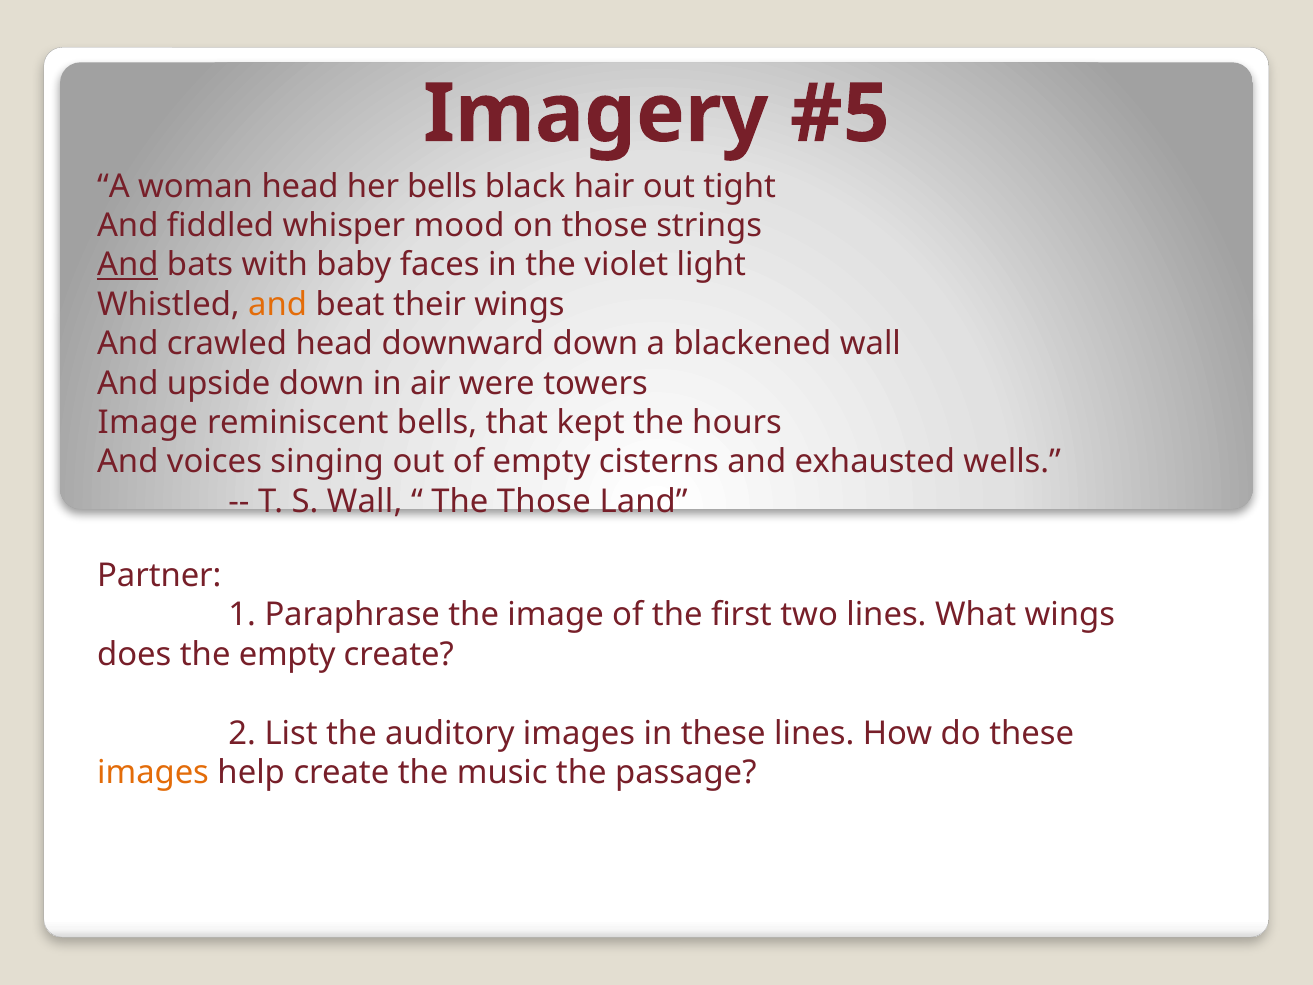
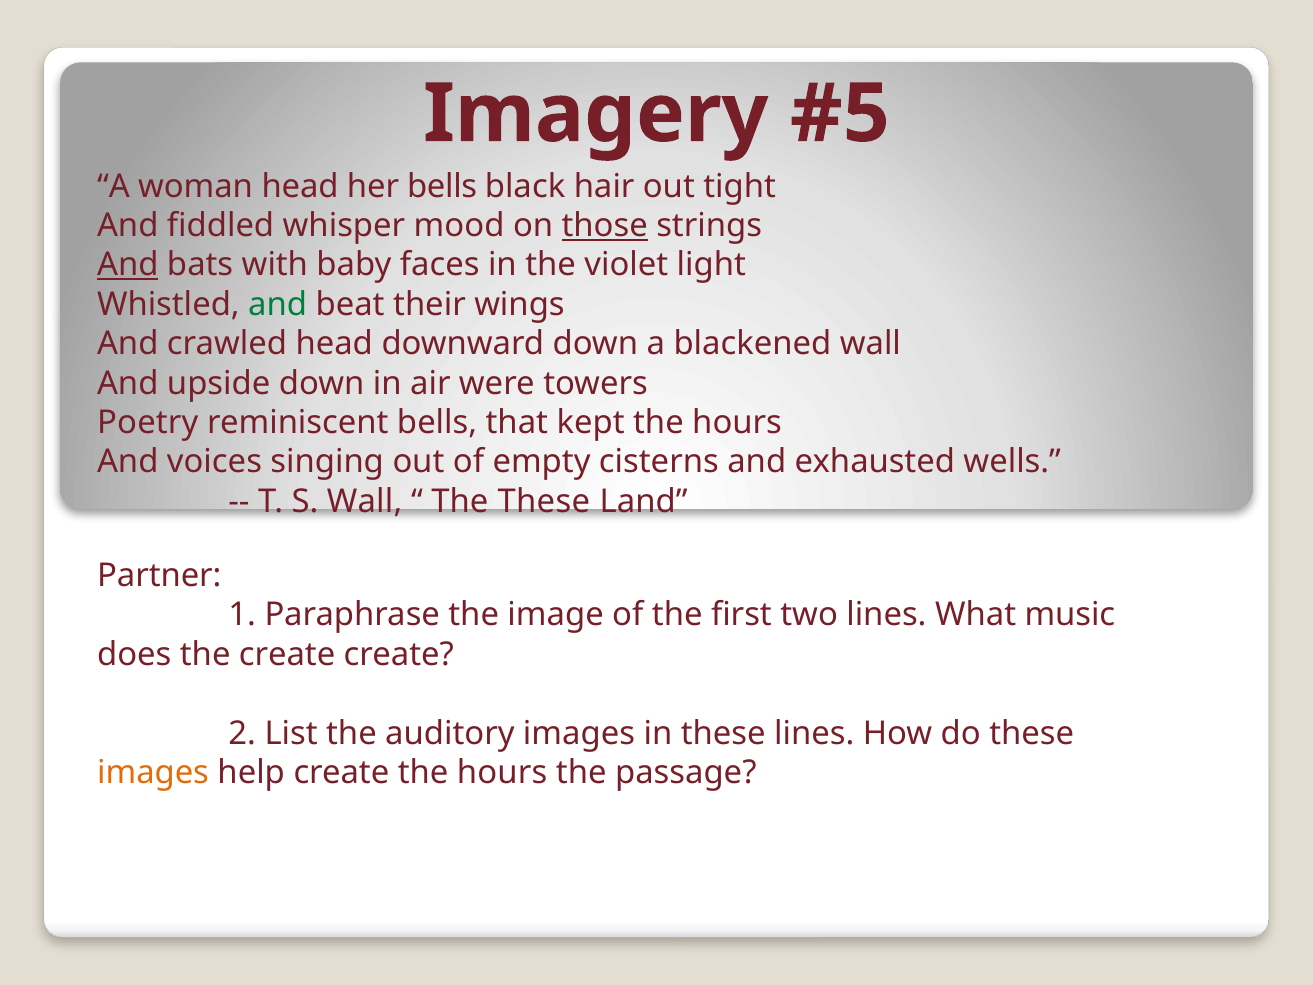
those underline: none -> present (605, 226)
and colour: orange -> green (278, 304)
Image: Image -> Poetry (148, 422)
The Those: Those -> These (544, 501)
What wings: wings -> music (1070, 615)
the empty: empty -> create (287, 654)
create the music: music -> hours (502, 773)
